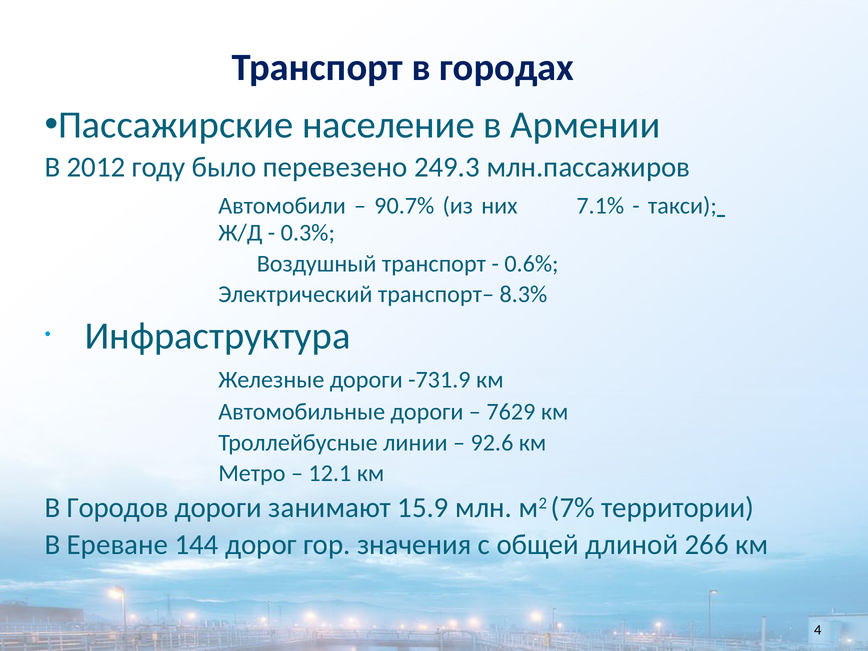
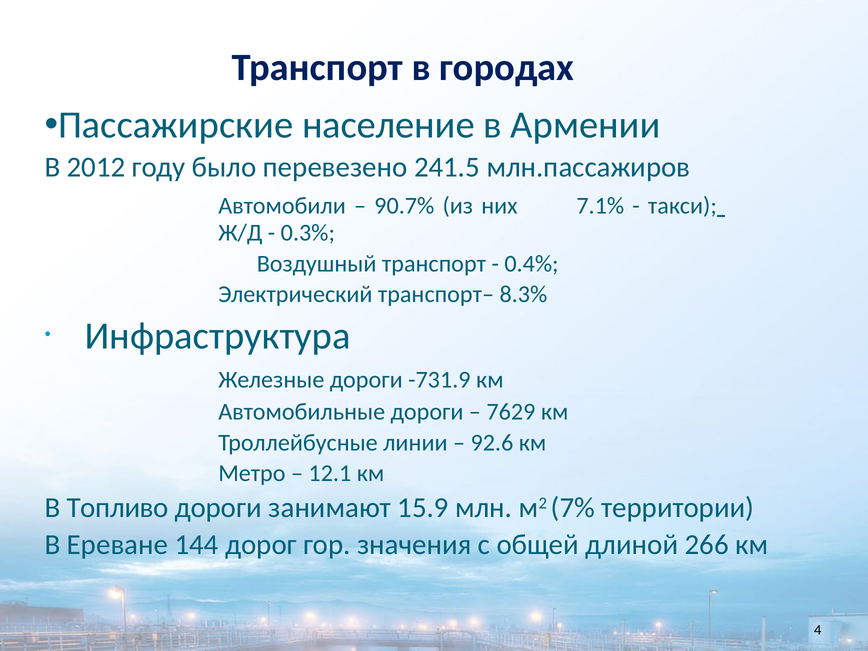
249.3: 249.3 -> 241.5 (447, 167)
0.6%: 0.6% -> 0.4% (531, 264)
Городов: Городов -> Топливо (118, 508)
